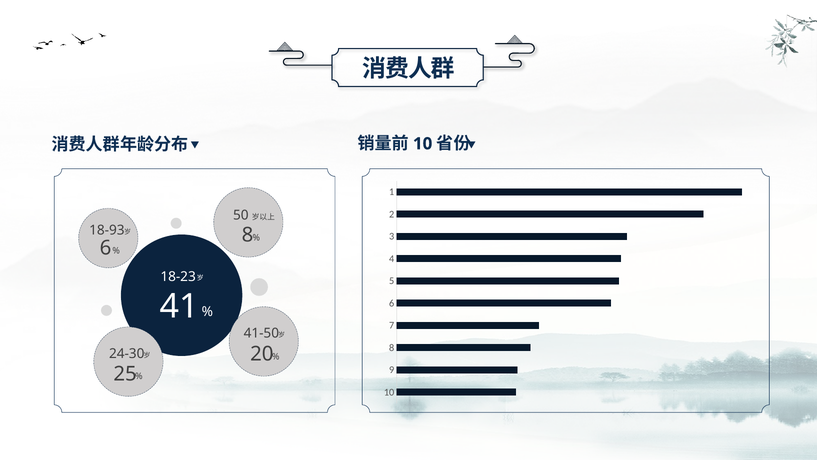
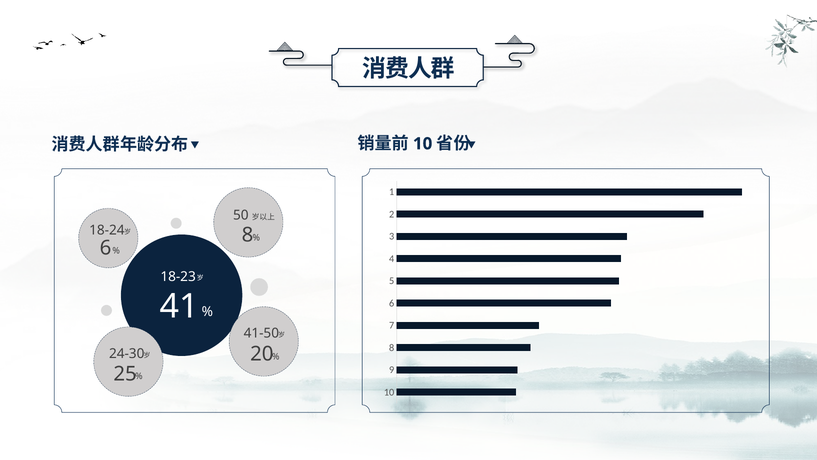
18-93: 18-93 -> 18-24 (107, 230)
